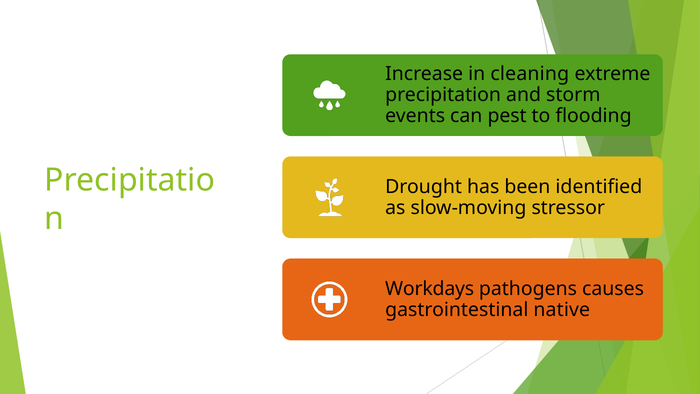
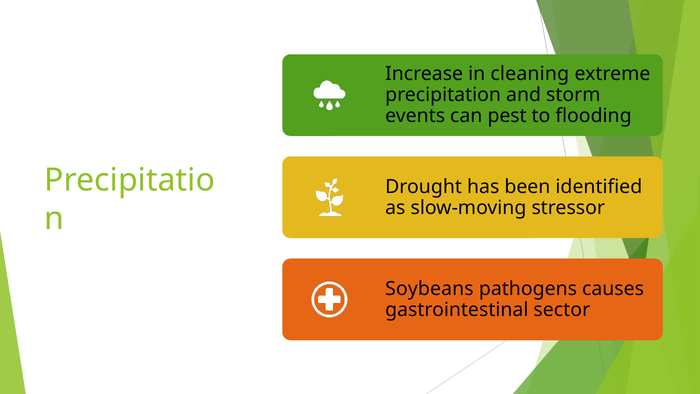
Workdays: Workdays -> Soybeans (429, 289)
native: native -> sector (562, 310)
